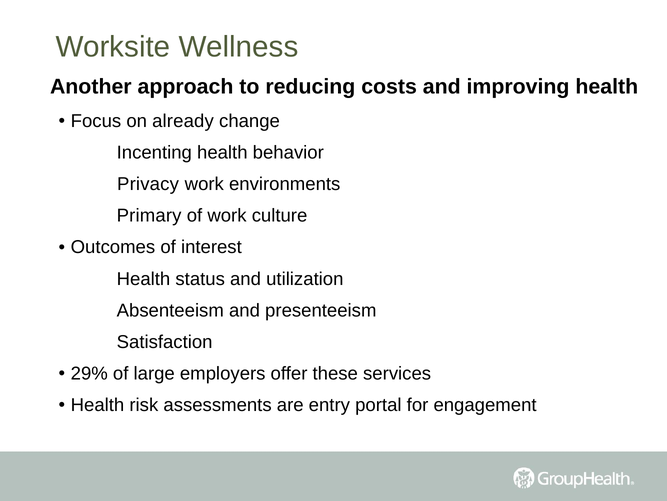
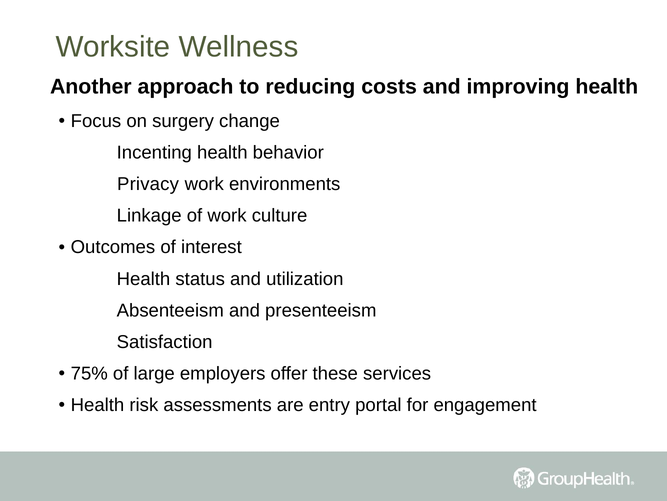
already: already -> surgery (183, 121)
Primary: Primary -> Linkage (149, 215)
29%: 29% -> 75% (89, 373)
